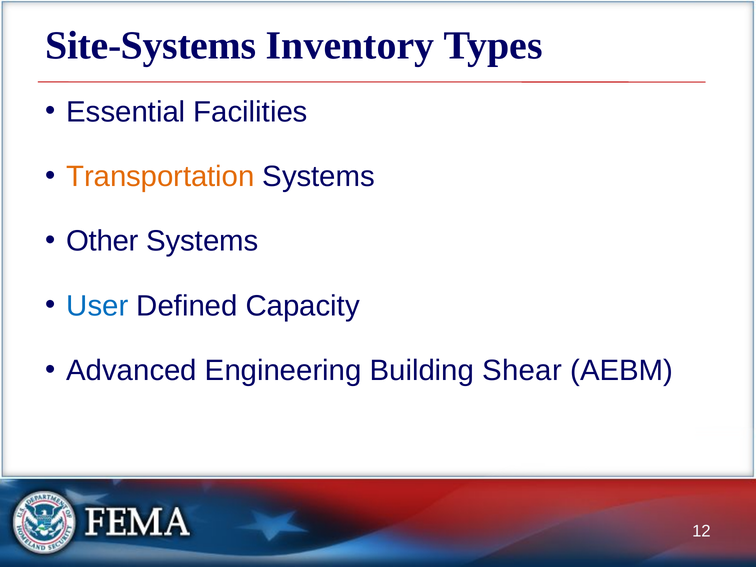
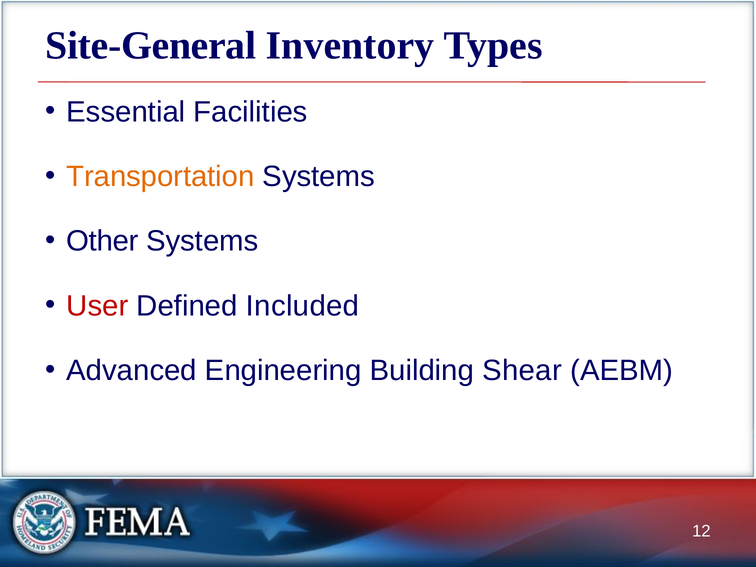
Site-Systems: Site-Systems -> Site-General (151, 46)
User colour: blue -> red (97, 306)
Capacity: Capacity -> Included (303, 306)
